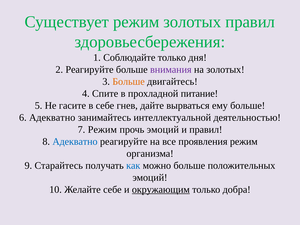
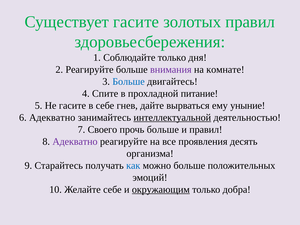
Существует режим: режим -> гасите (136, 22)
на золотых: золотых -> комнате (225, 69)
Больше colour: orange -> blue (129, 81)
ему больше: больше -> уныние (248, 105)
интеллектуальной underline: none -> present (172, 117)
7 Режим: Режим -> Своего (102, 129)
прочь эмоций: эмоций -> больше (163, 129)
Адекватно colour: blue -> purple (75, 141)
проявления режим: режим -> десять (244, 141)
